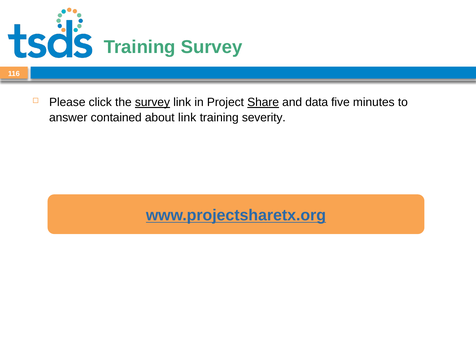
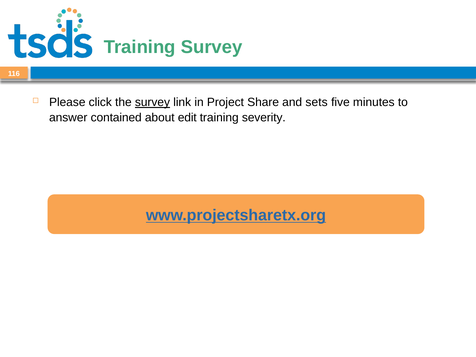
Share underline: present -> none (263, 102)
data: data -> sets (317, 102)
about link: link -> edit (187, 117)
